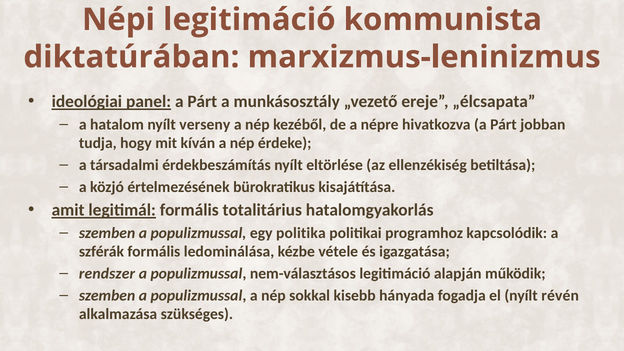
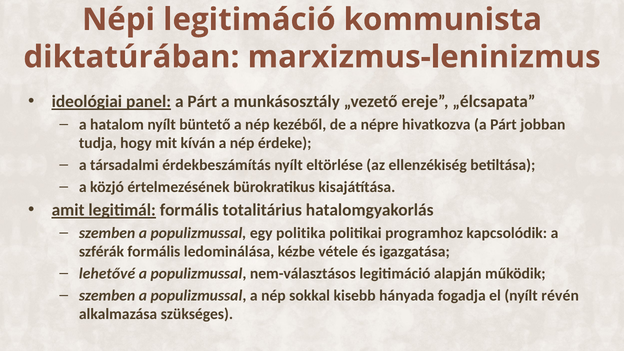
verseny: verseny -> büntető (205, 124)
rendszer: rendszer -> lehetővé (107, 274)
